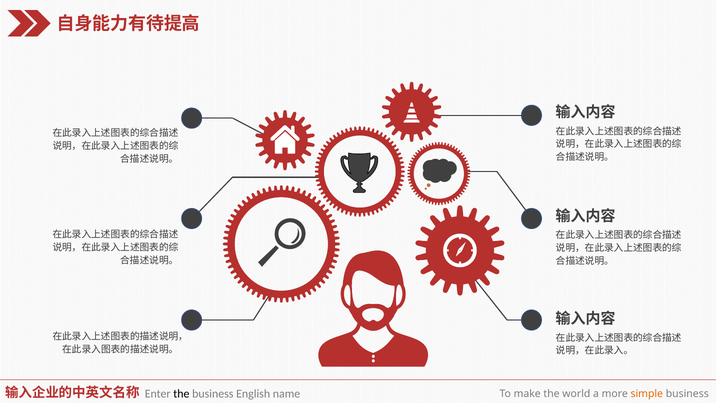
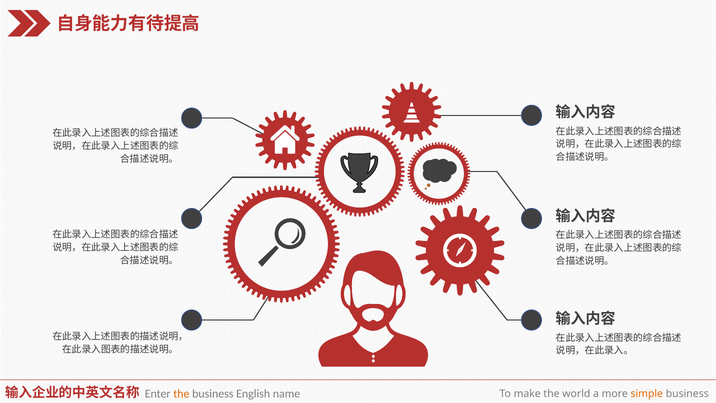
the colour: black -> orange (181, 394)
